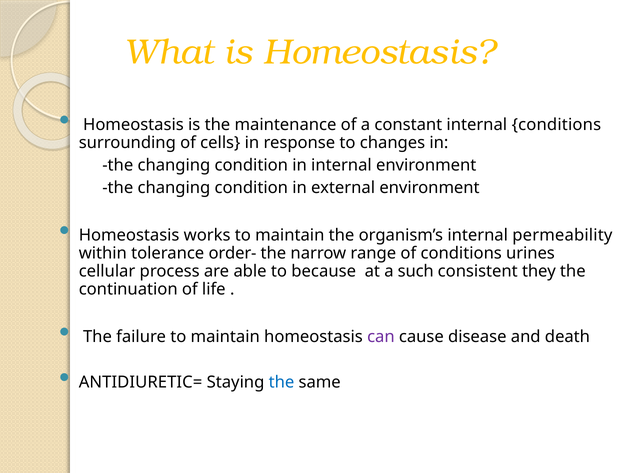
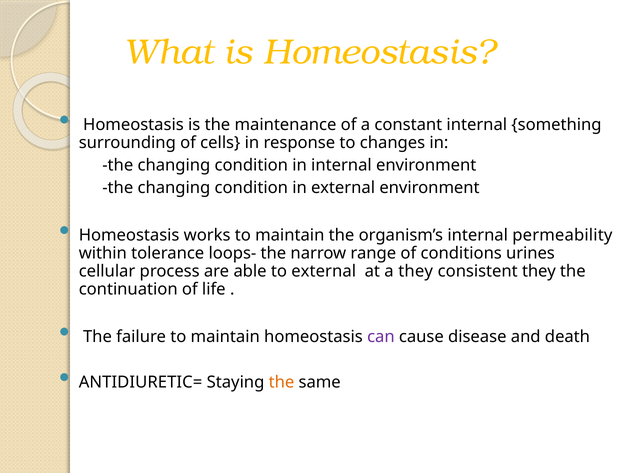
internal conditions: conditions -> something (556, 125)
order-: order- -> loops- (232, 253)
to because: because -> external (324, 271)
a such: such -> they (416, 271)
the colour: blue -> orange (282, 382)
